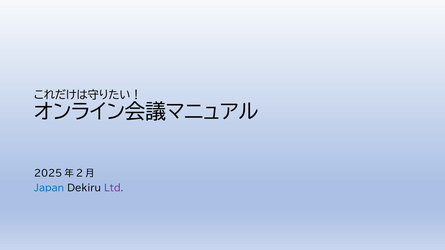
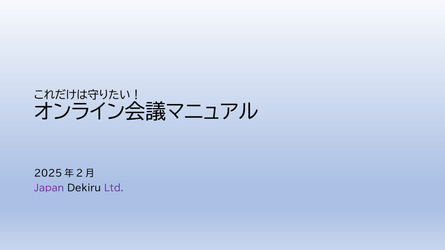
Japan colour: blue -> purple (49, 188)
